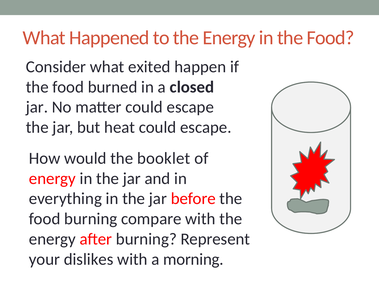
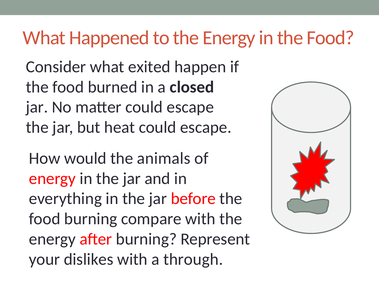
booklet: booklet -> animals (164, 158)
morning: morning -> through (193, 260)
